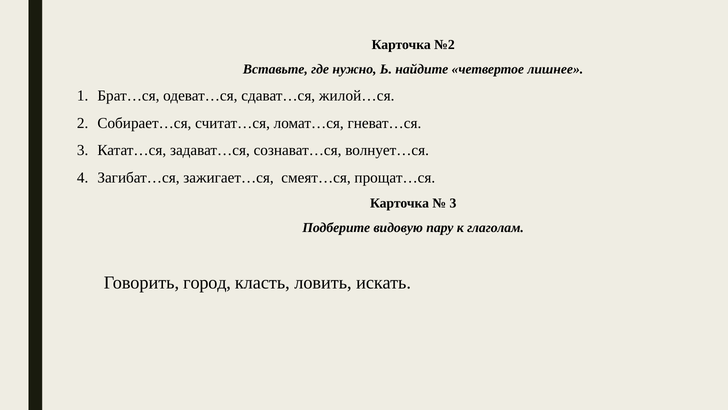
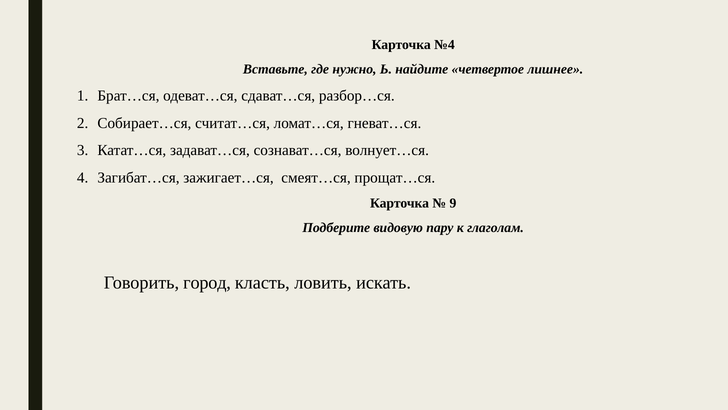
№2: №2 -> №4 (444, 45)
жилой…ся: жилой…ся -> разбор…ся (357, 96)
3: 3 -> 9 (453, 203)
